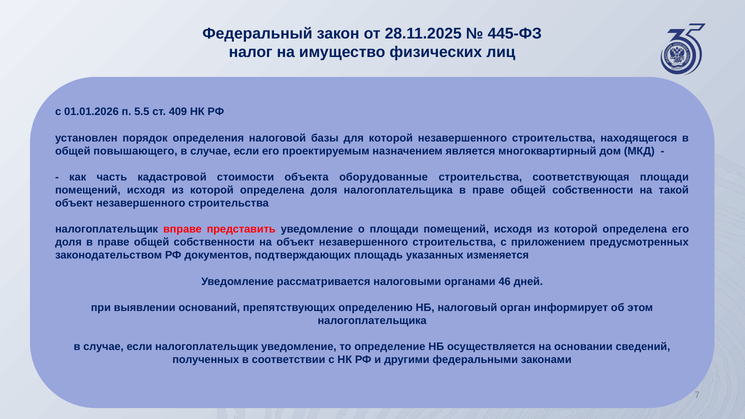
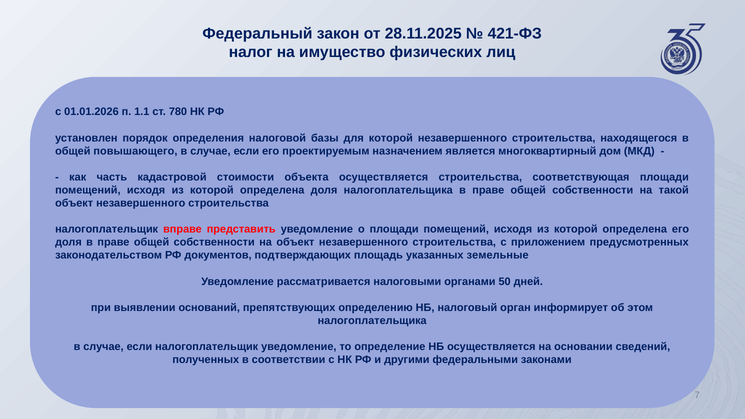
445-ФЗ: 445-ФЗ -> 421-ФЗ (515, 34)
5.5: 5.5 -> 1.1 (142, 112)
409: 409 -> 780 (178, 112)
объекта оборудованные: оборудованные -> осуществляется (384, 177)
изменяется: изменяется -> земельные (498, 255)
46: 46 -> 50 (505, 281)
